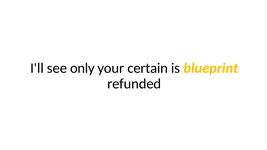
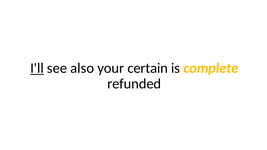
I'll underline: none -> present (37, 68)
only: only -> also (82, 68)
blueprint: blueprint -> complete (211, 68)
